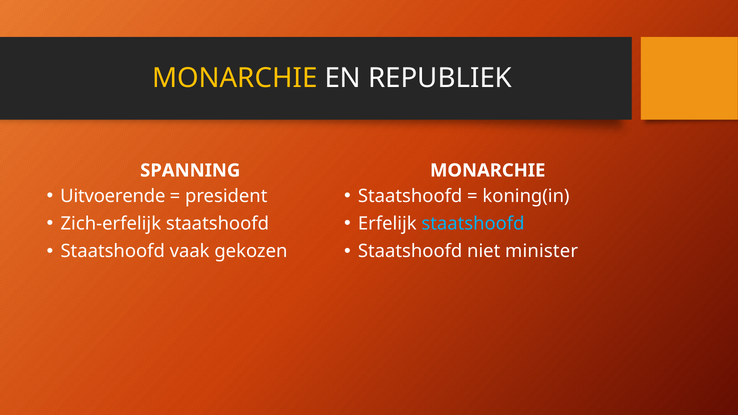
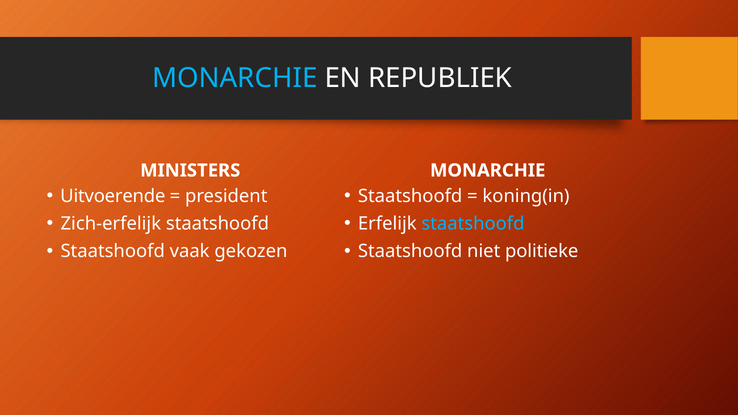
MONARCHIE colour: yellow -> light blue (235, 78)
SPANNING: SPANNING -> MINISTERS (190, 171)
minister: minister -> politieke (542, 251)
